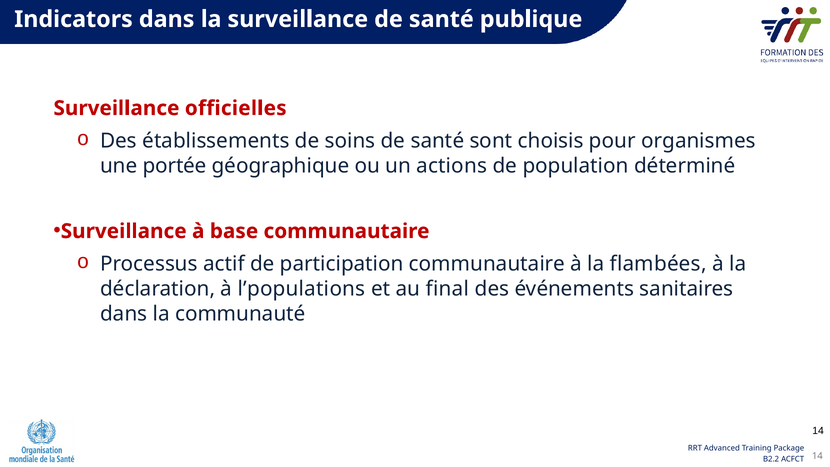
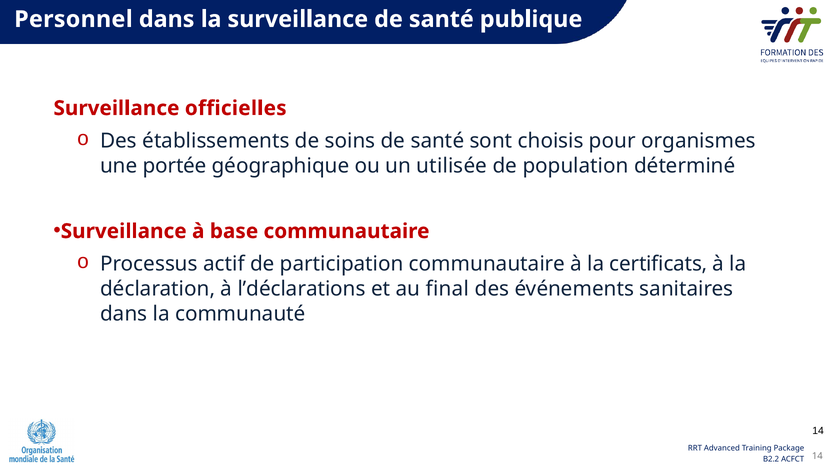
Indicators: Indicators -> Personnel (73, 19)
actions: actions -> utilisée (452, 166)
flambées: flambées -> certificats (658, 264)
l’populations: l’populations -> l’déclarations (302, 289)
